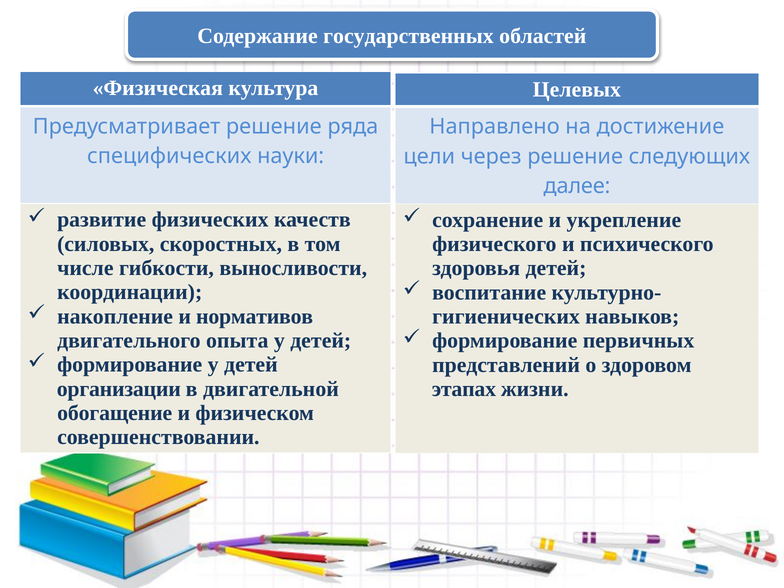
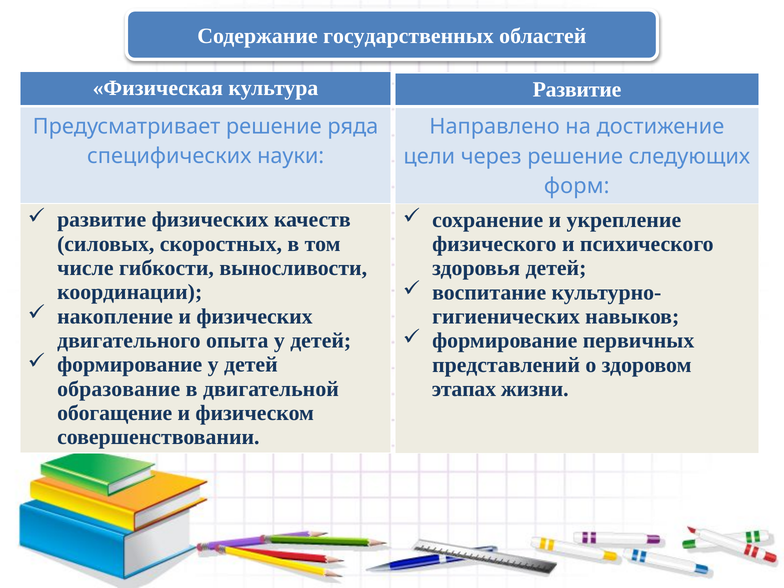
Целевых: Целевых -> Развитие (577, 89)
далее: далее -> форм (577, 186)
и нормативов: нормативов -> физических (255, 316)
организации: организации -> образование (119, 389)
